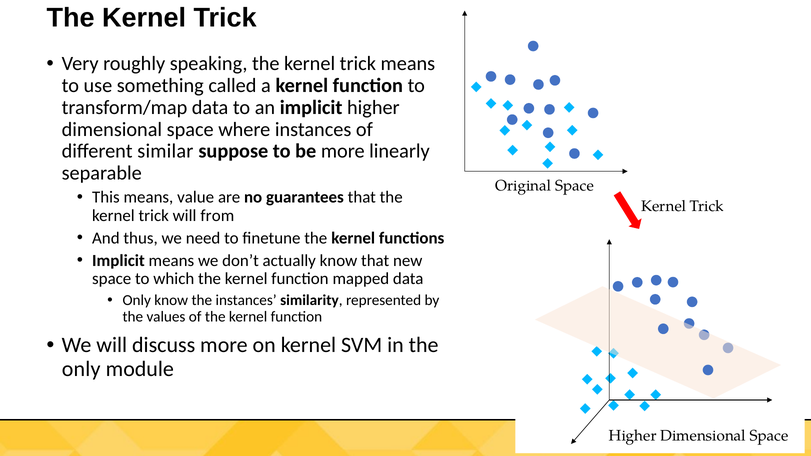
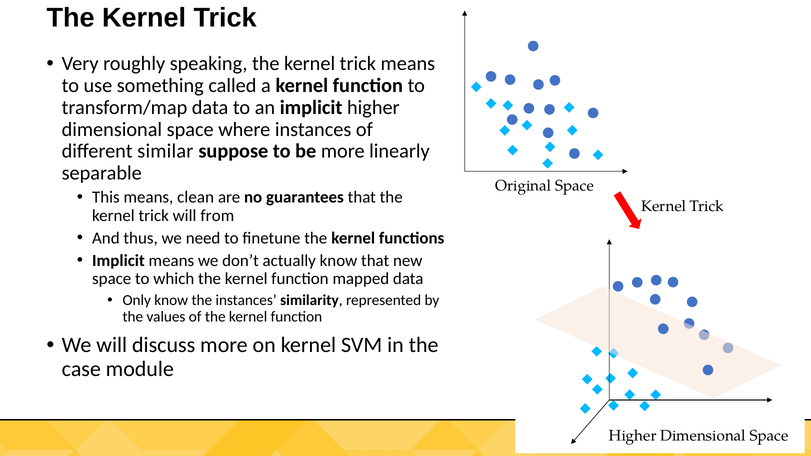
value: value -> clean (196, 197)
only: only -> case (81, 369)
